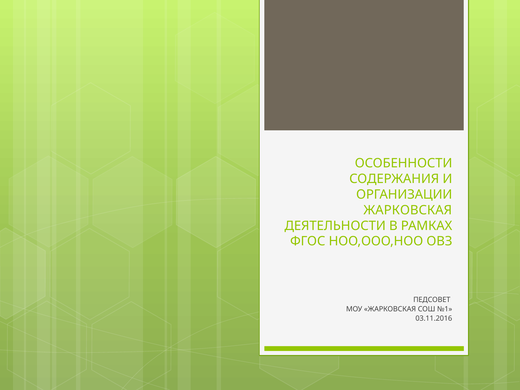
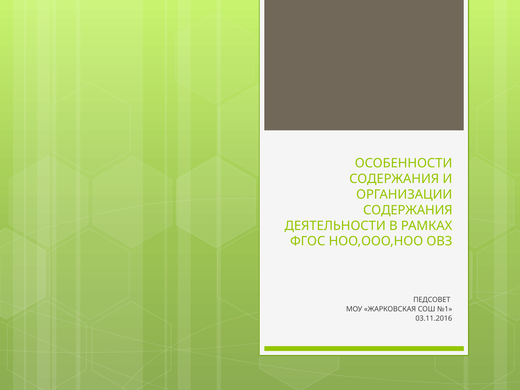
ЖАРКОВСКАЯ: ЖАРКОВСКАЯ -> СОДЕРЖАНИЯ (408, 210)
